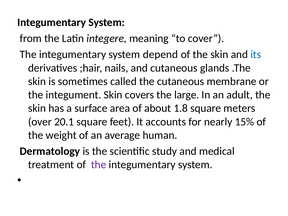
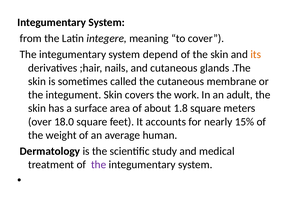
its colour: blue -> orange (256, 54)
large: large -> work (187, 95)
20.1: 20.1 -> 18.0 (64, 122)
